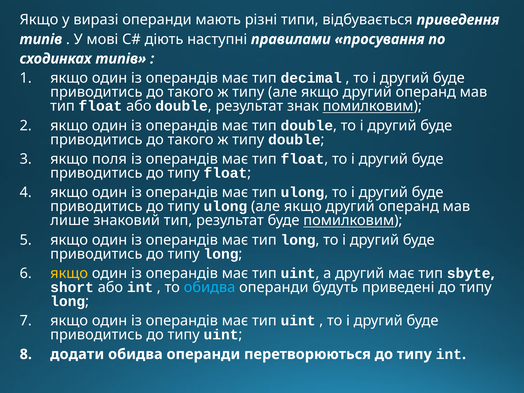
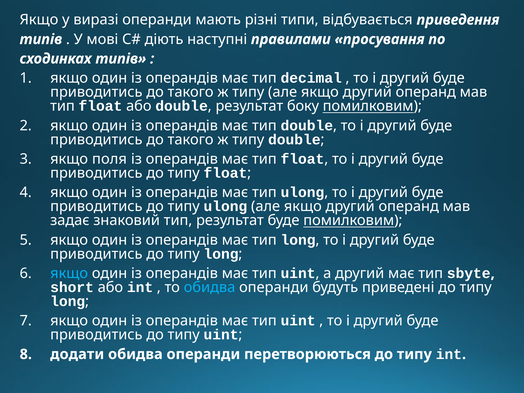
знак: знак -> боку (303, 106)
лише: лише -> задає (70, 220)
якщо colour: yellow -> light blue (69, 273)
